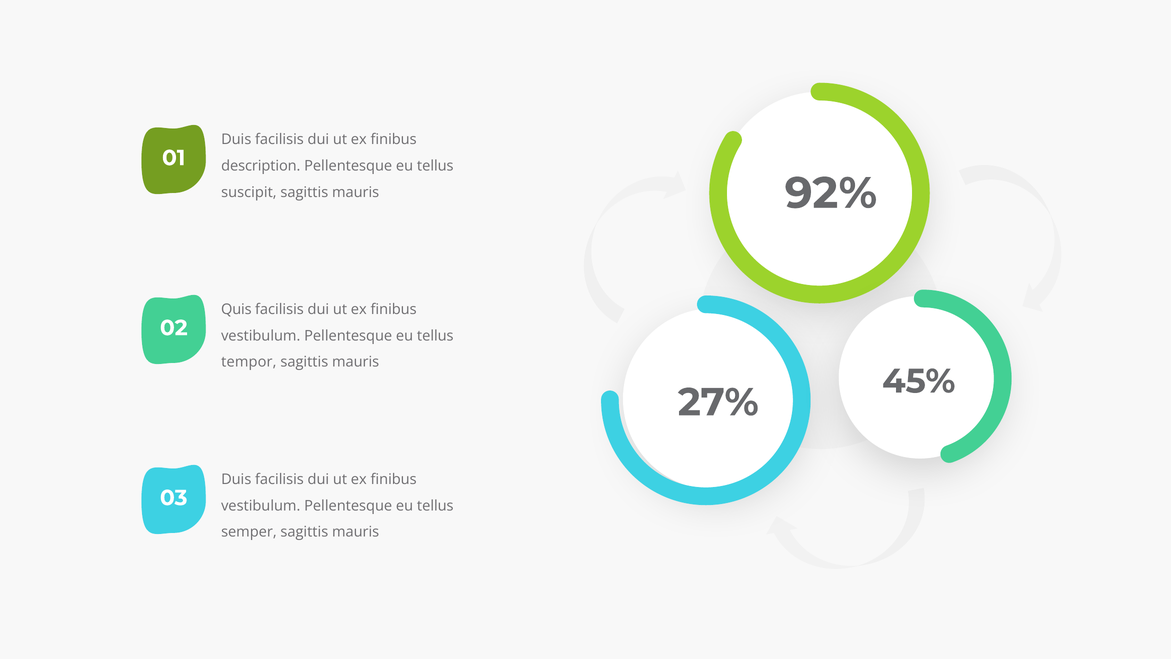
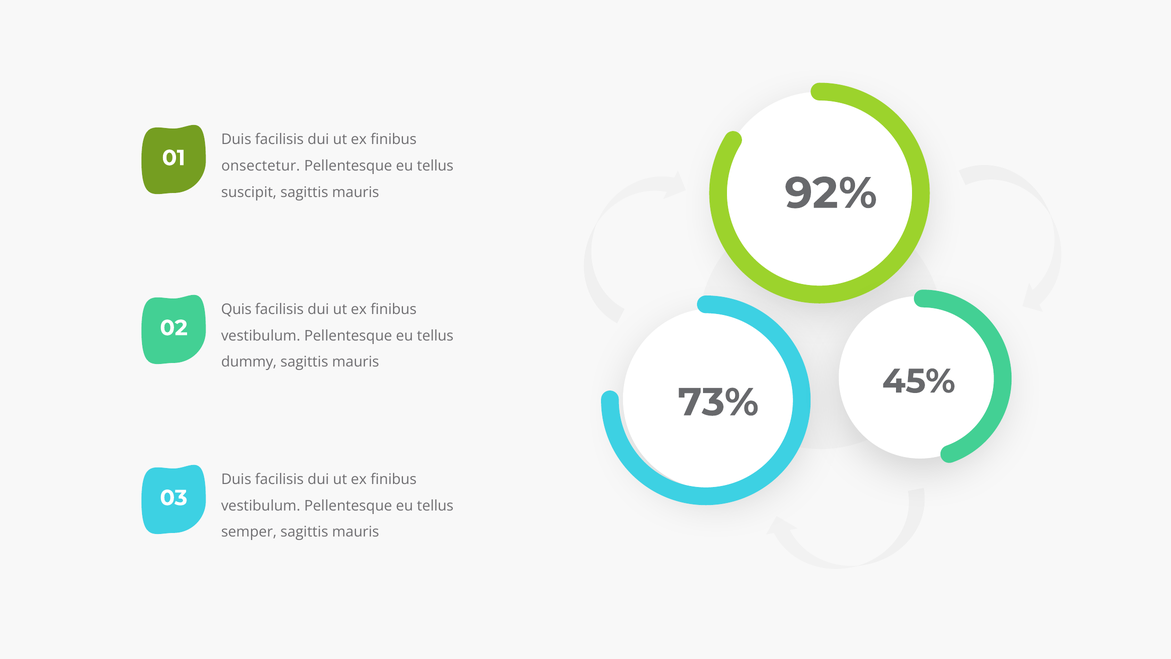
description: description -> onsectetur (261, 166)
tempor: tempor -> dummy (249, 362)
27%: 27% -> 73% (718, 402)
